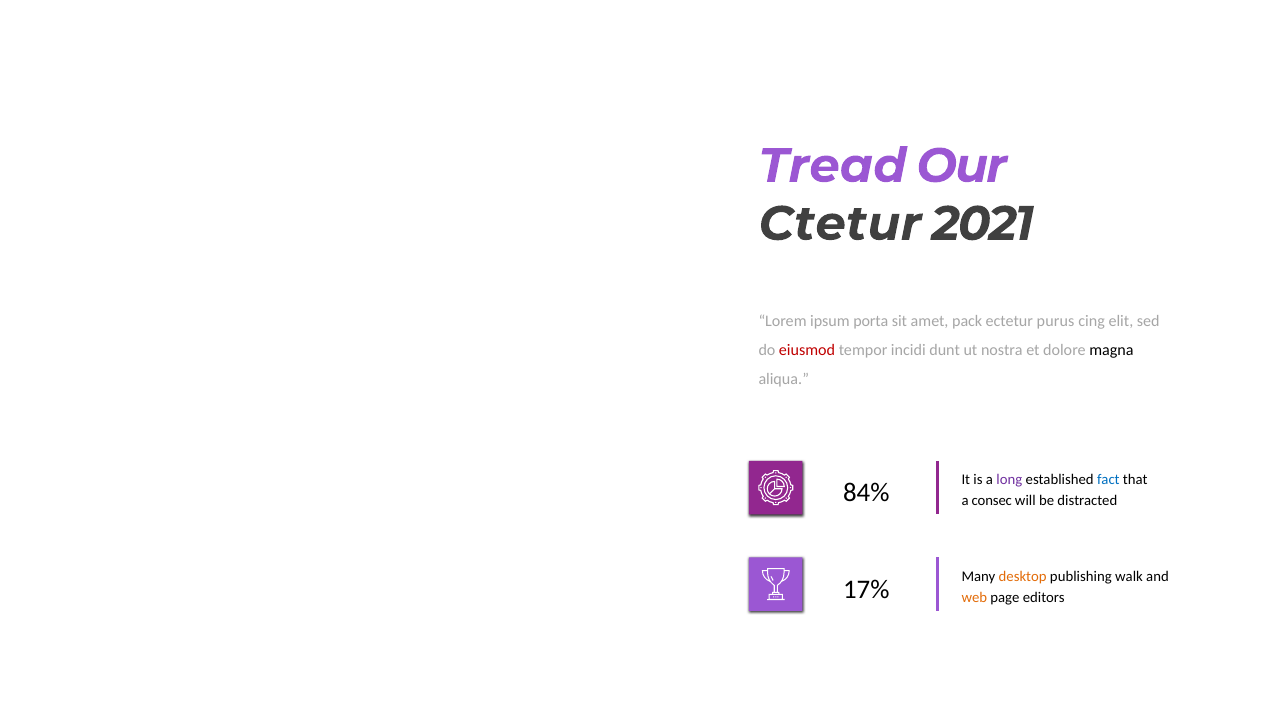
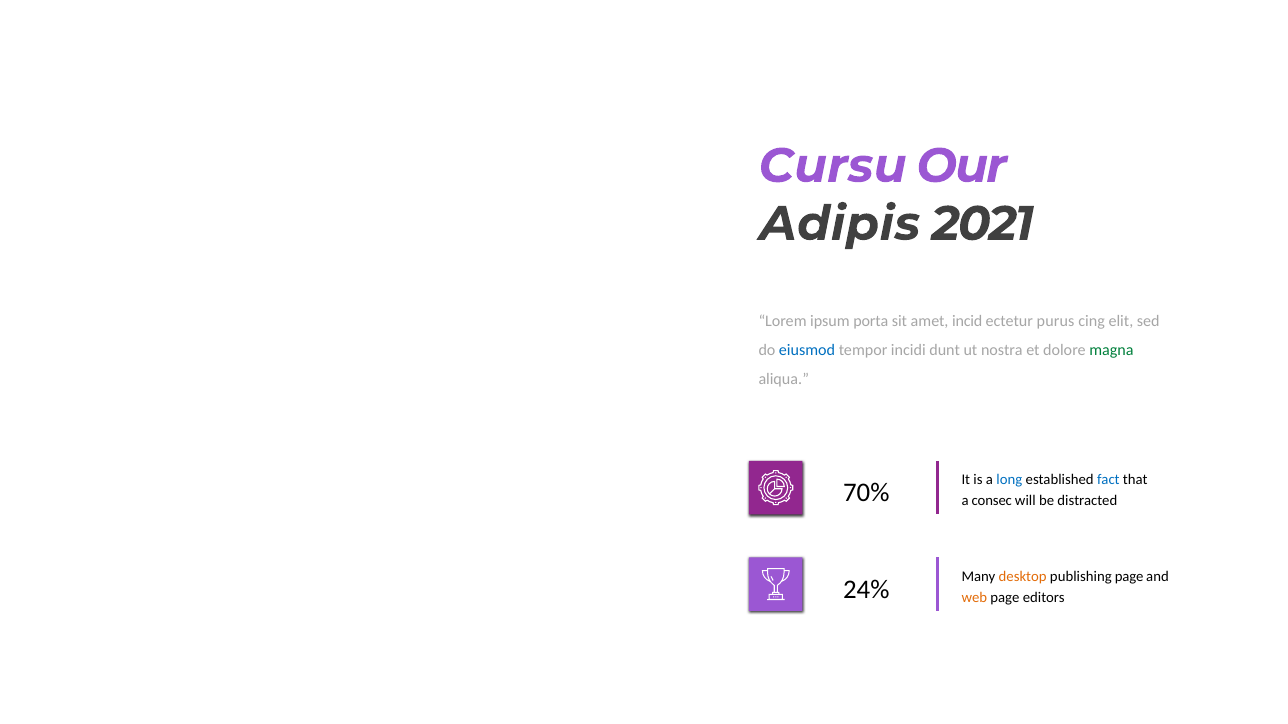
Tread: Tread -> Cursu (833, 166)
Ctetur: Ctetur -> Adipis (840, 224)
pack: pack -> incid (967, 322)
eiusmod colour: red -> blue (807, 351)
magna colour: black -> green (1111, 351)
long colour: purple -> blue (1009, 480)
84%: 84% -> 70% (866, 493)
publishing walk: walk -> page (1129, 577)
17%: 17% -> 24% (866, 590)
